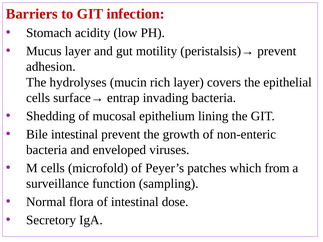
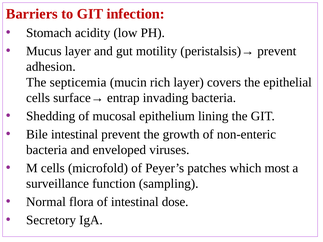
hydrolyses: hydrolyses -> septicemia (78, 82)
from: from -> most (277, 168)
